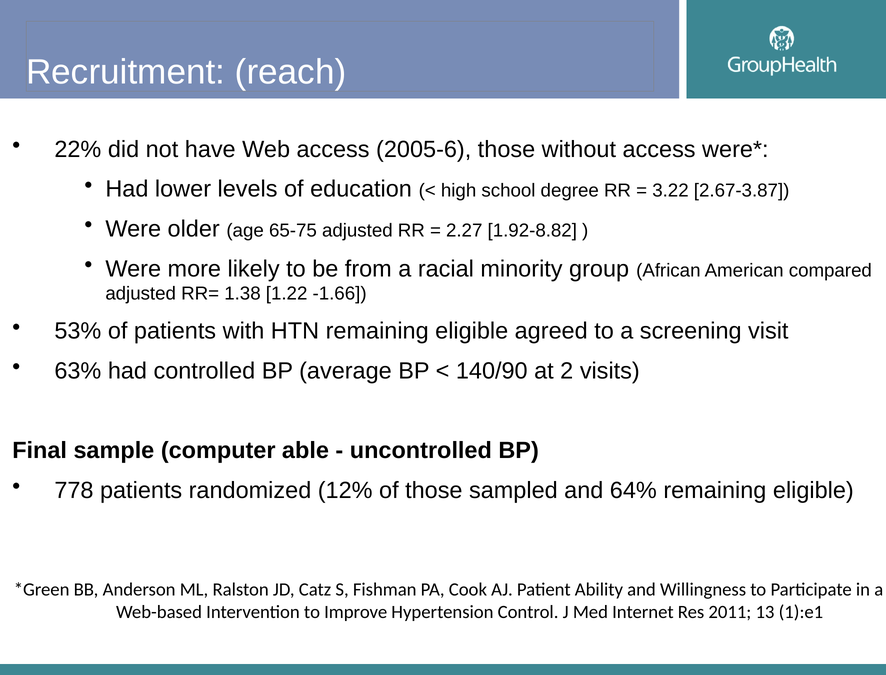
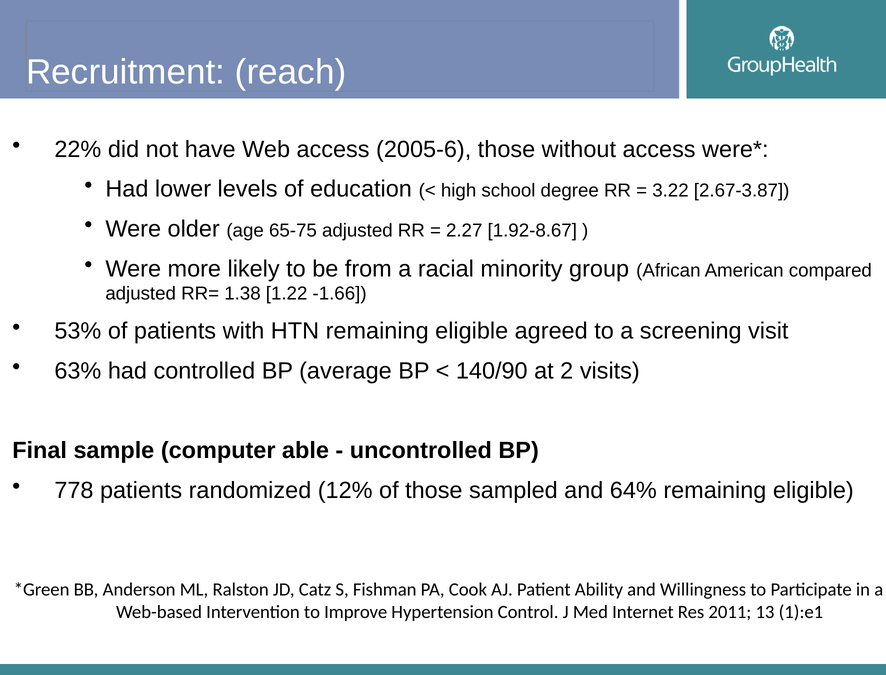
1.92-8.82: 1.92-8.82 -> 1.92-8.67 (532, 231)
